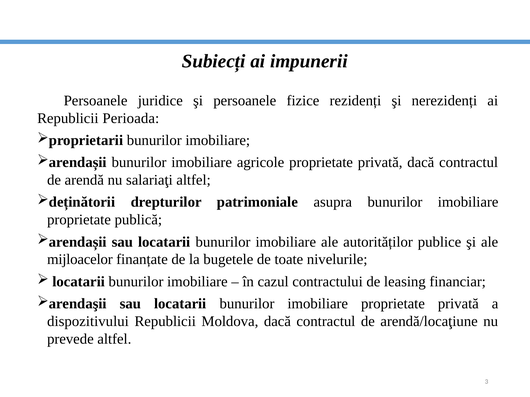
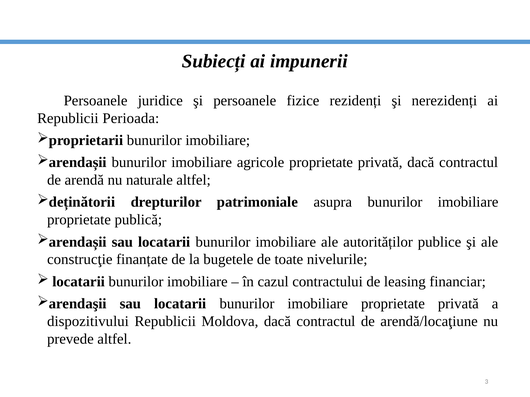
salariaţi: salariaţi -> naturale (149, 180)
mijloacelor: mijloacelor -> construcţie (80, 260)
